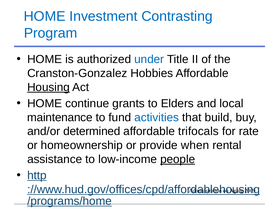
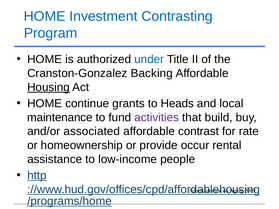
Hobbies: Hobbies -> Backing (152, 73)
Elders: Elders -> Heads (177, 104)
activities colour: blue -> purple (157, 118)
determined: determined -> associated (92, 131)
trifocals: trifocals -> contrast (199, 131)
when: when -> occur (195, 145)
people underline: present -> none (178, 159)
